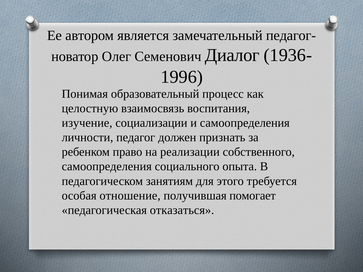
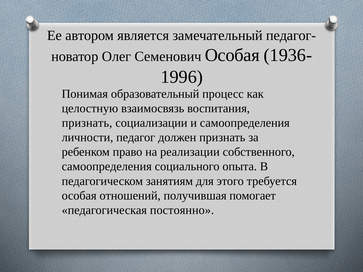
Семенович Диалог: Диалог -> Особая (232, 55)
изучение: изучение -> признать (87, 123)
отношение: отношение -> отношений (130, 196)
отказаться: отказаться -> постоянно (182, 210)
